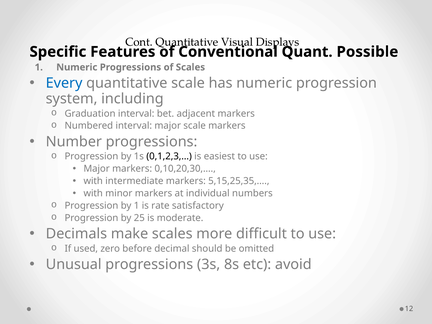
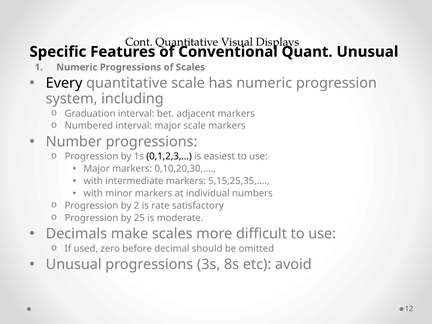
Quant Possible: Possible -> Unusual (367, 52)
Every colour: blue -> black (64, 83)
by 1: 1 -> 2 (137, 206)
